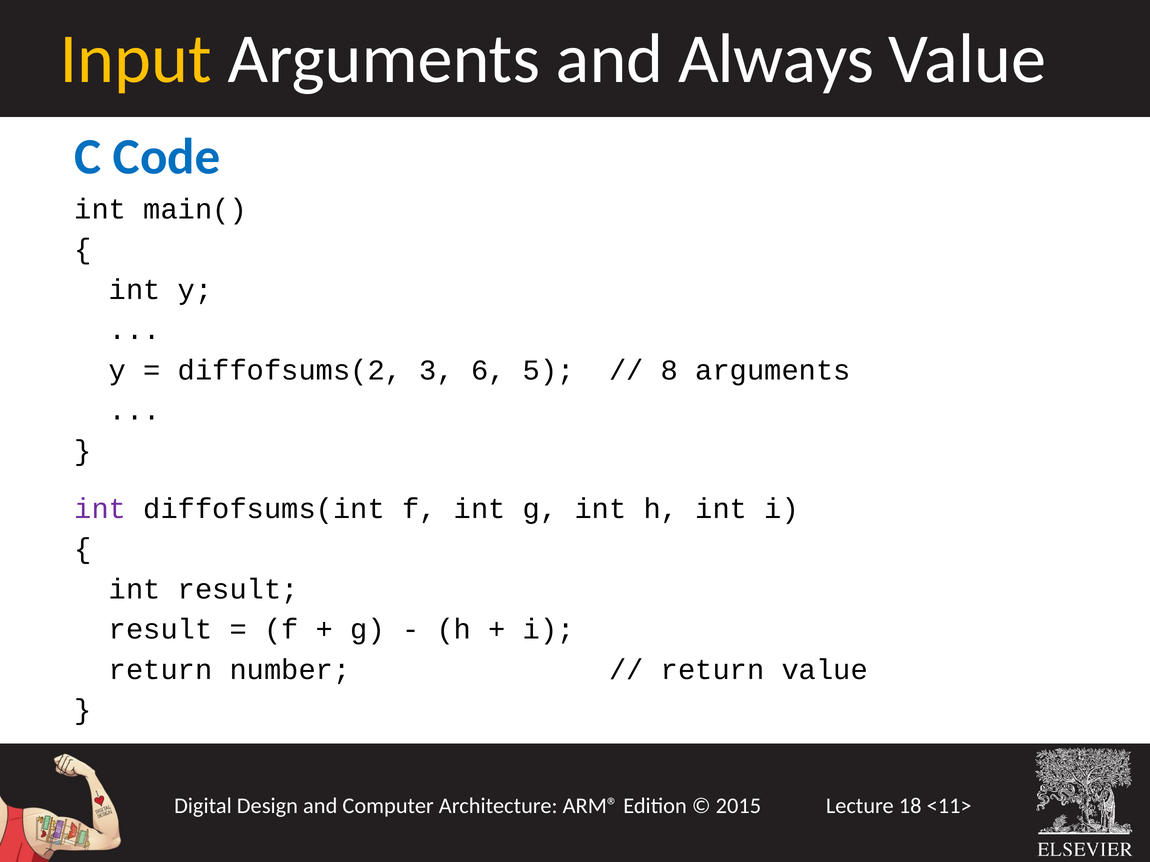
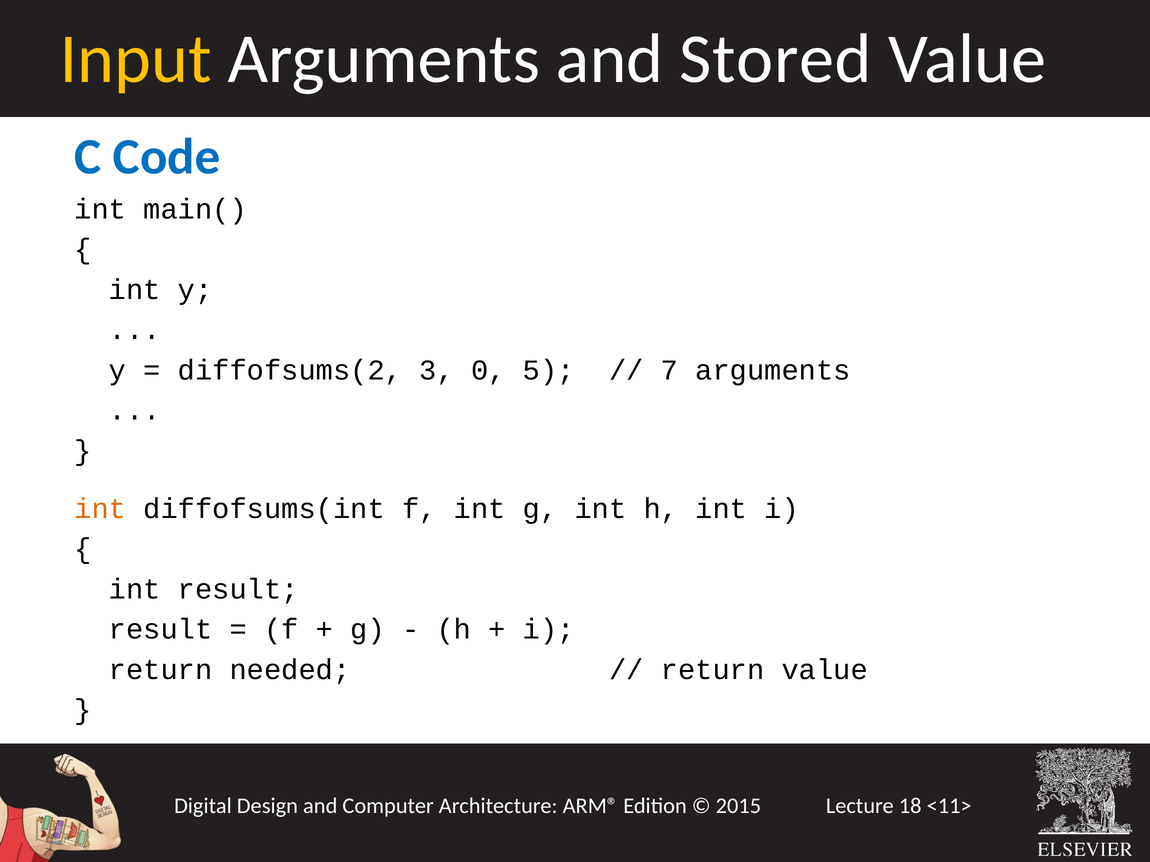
Always: Always -> Stored (775, 59)
6: 6 -> 0 (488, 370)
8: 8 -> 7 (669, 370)
int colour: purple -> orange (100, 509)
number: number -> needed (290, 670)
